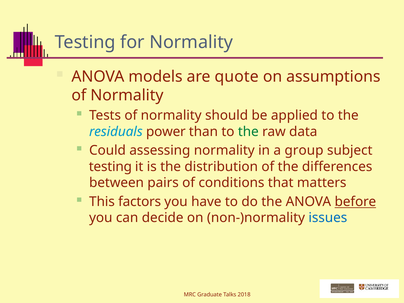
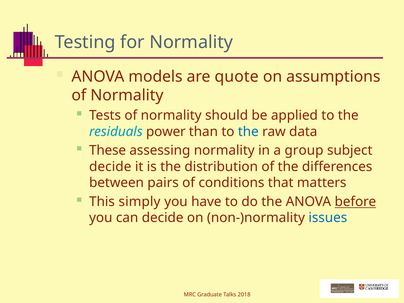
the colour: green -> blue (248, 132)
Could: Could -> These (108, 150)
testing: testing -> decide (110, 167)
factors: factors -> simply (139, 202)
